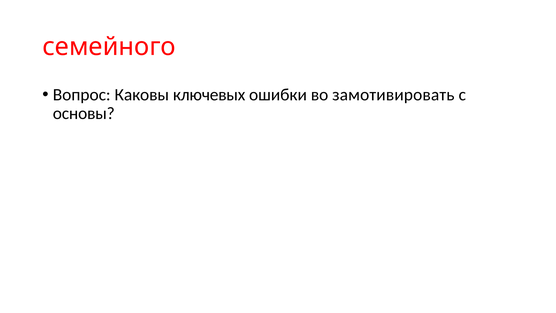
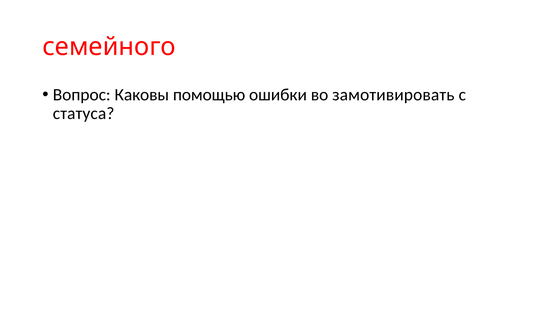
ключевых: ключевых -> помощью (209, 95)
основы: основы -> статуса (84, 113)
